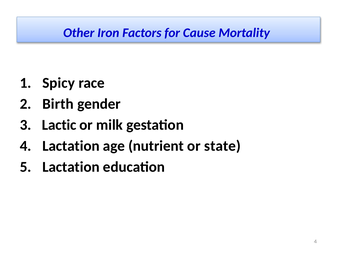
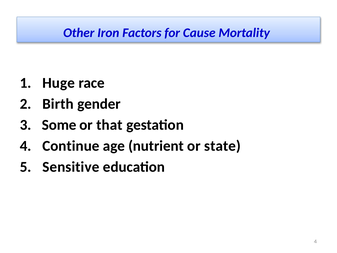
Spicy: Spicy -> Huge (59, 83)
Lactic: Lactic -> Some (59, 125)
milk: milk -> that (109, 125)
4 Lactation: Lactation -> Continue (71, 146)
Lactation: Lactation -> Sensitive (71, 167)
